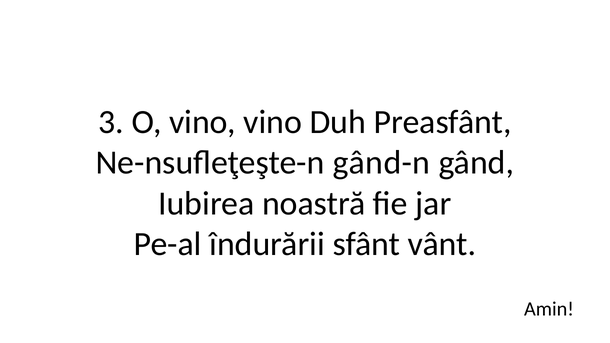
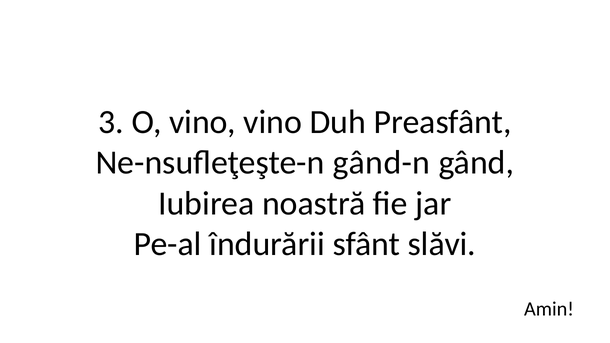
vânt: vânt -> slăvi (442, 244)
